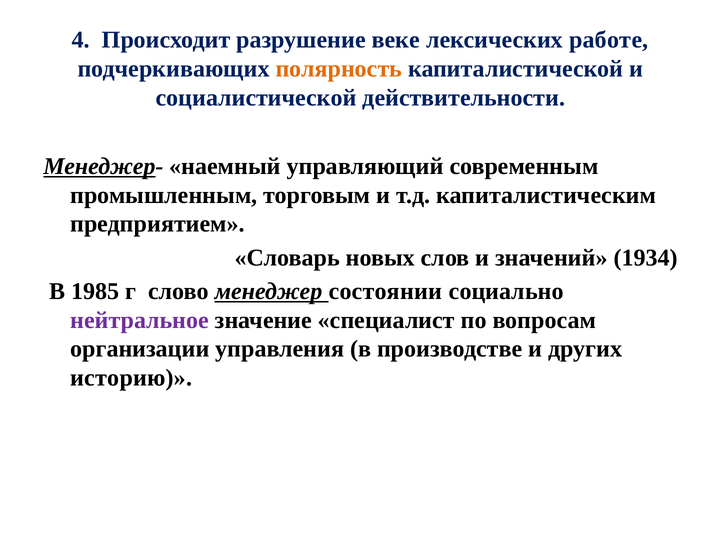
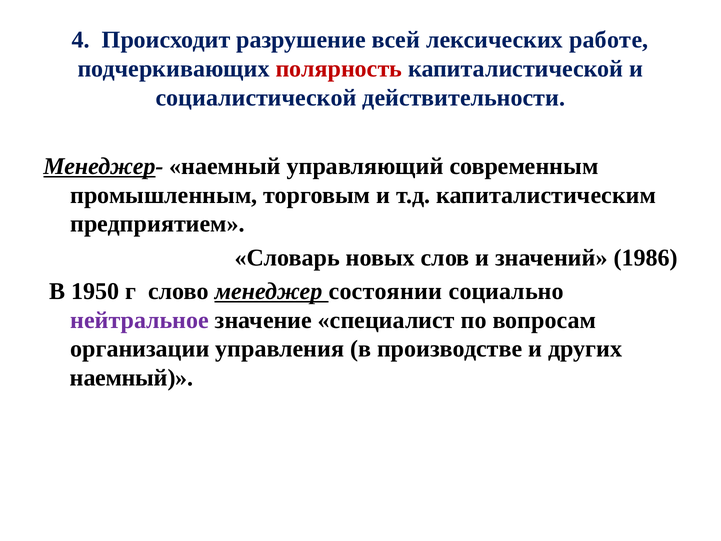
веке: веке -> всей (396, 40)
полярность colour: orange -> red (339, 69)
1934: 1934 -> 1986 (646, 257)
1985: 1985 -> 1950 (95, 291)
историю: историю -> наемный (132, 378)
